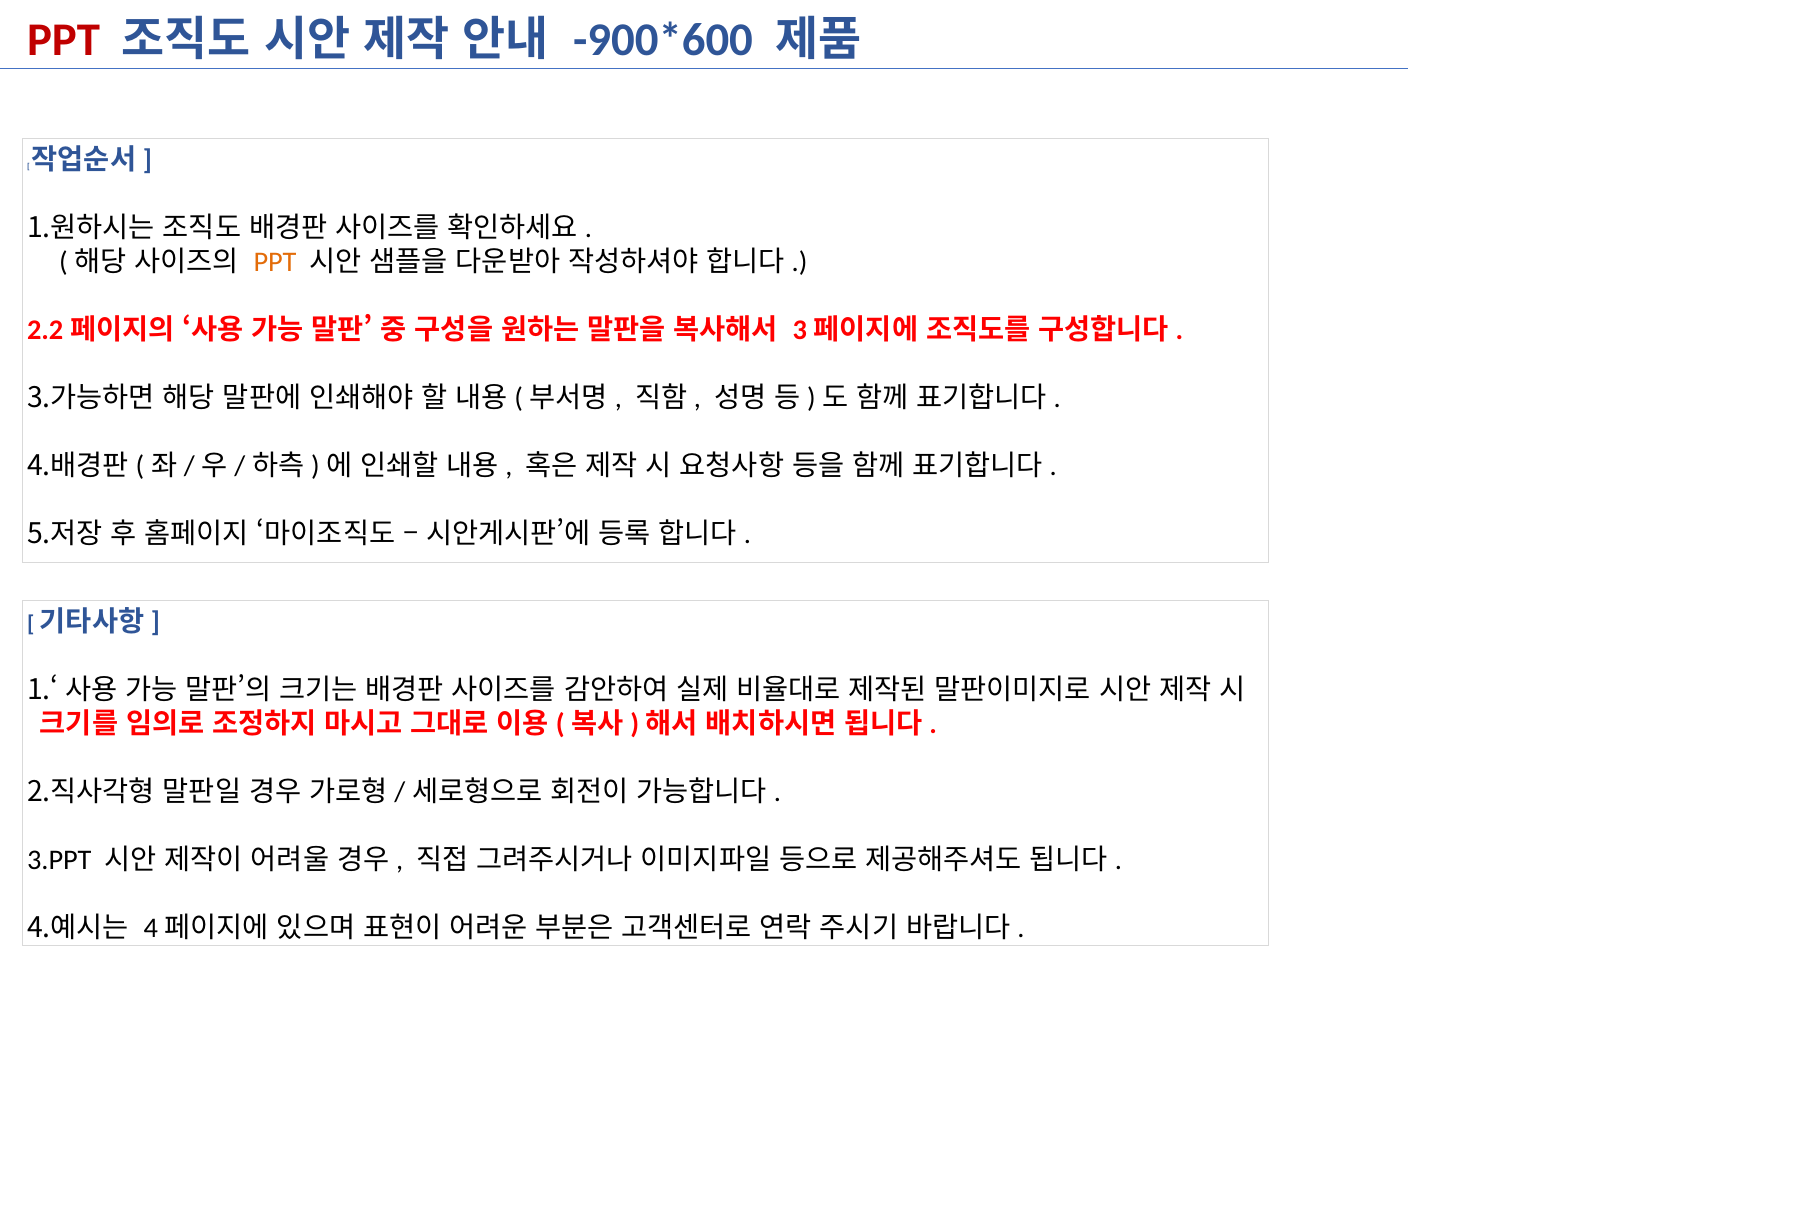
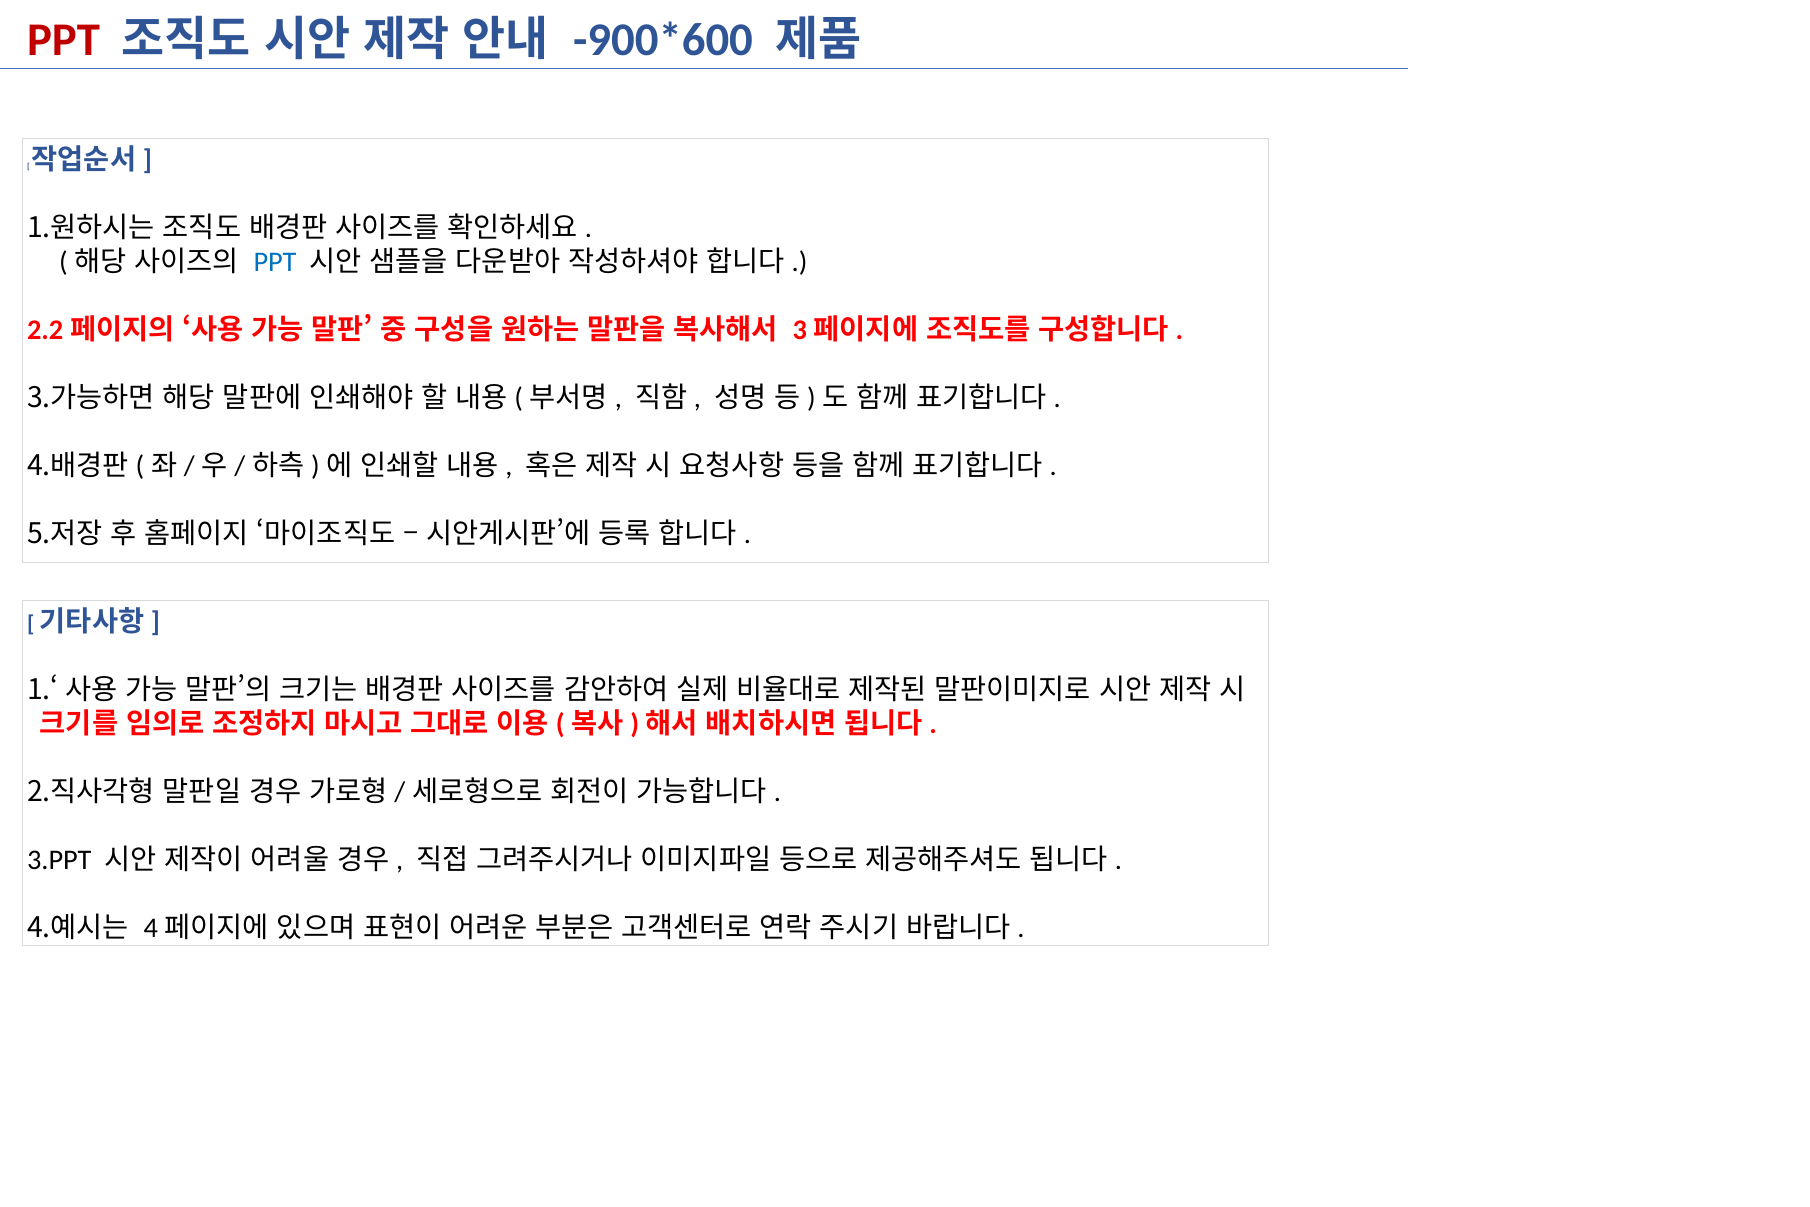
PPT colour: orange -> blue (275, 262)
